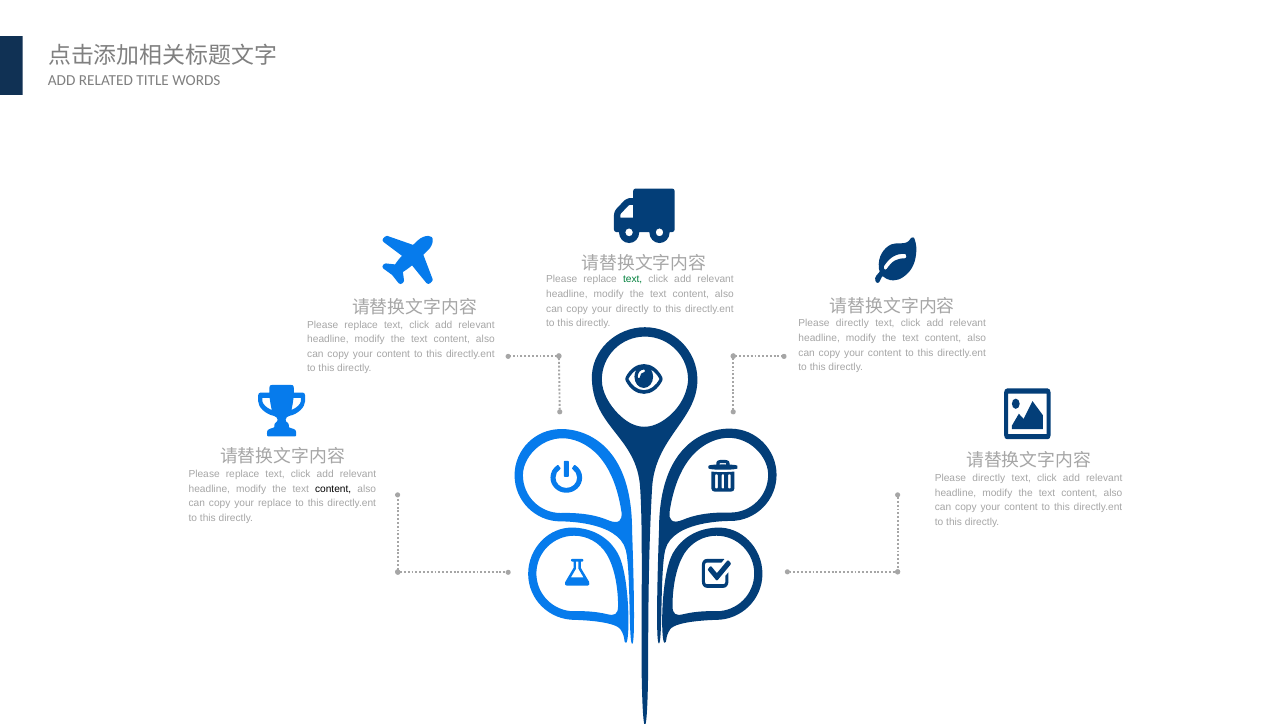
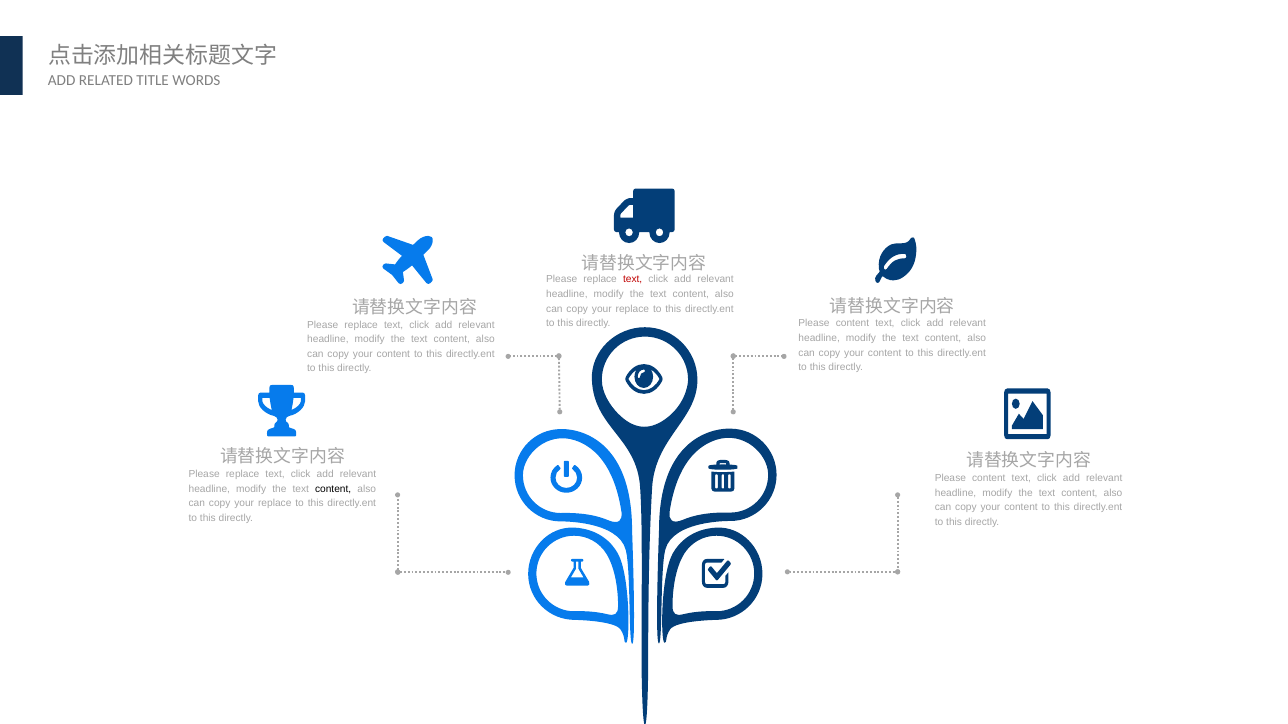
text colour: green -> red (633, 280)
directly: directly -> replace (632, 309)
directly: directly -> content (852, 324)
directly: directly -> content (989, 479)
